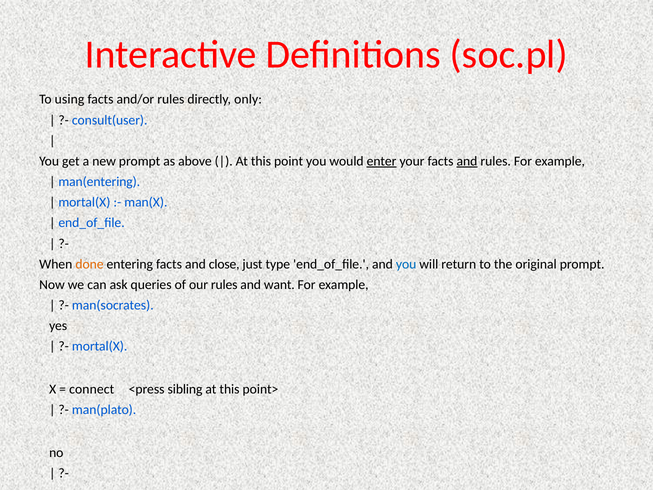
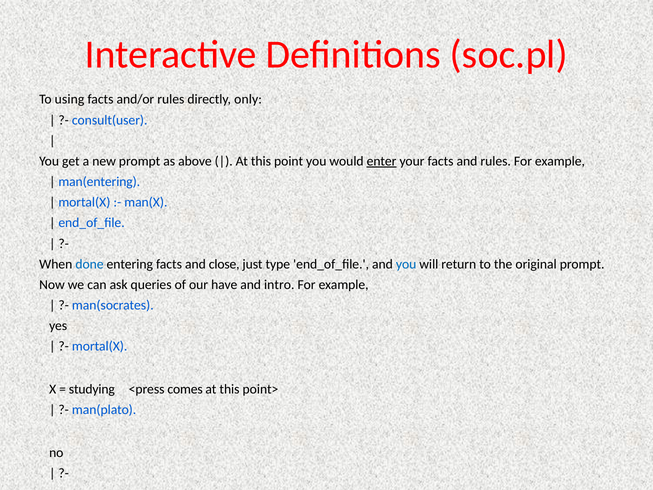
and underline: present -> none (467, 161)
done colour: orange -> blue (89, 264)
our rules: rules -> have (224, 285)
want: want -> intro (279, 285)
connect: connect -> studying (92, 389)
sibling: sibling -> comes (185, 389)
